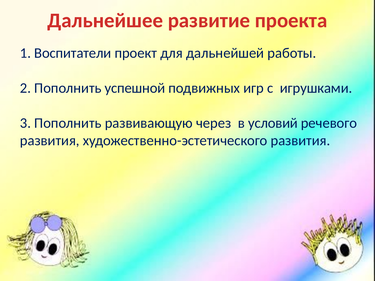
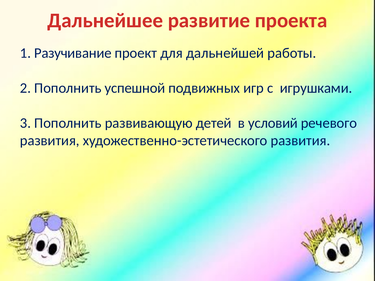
Воспитатели: Воспитатели -> Разучивание (73, 53)
через: через -> детей (214, 123)
